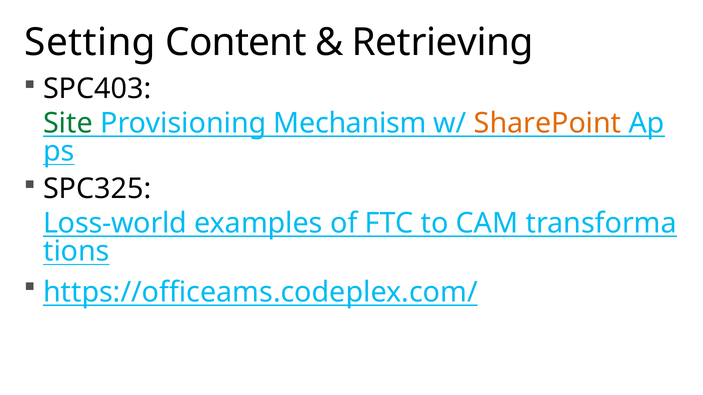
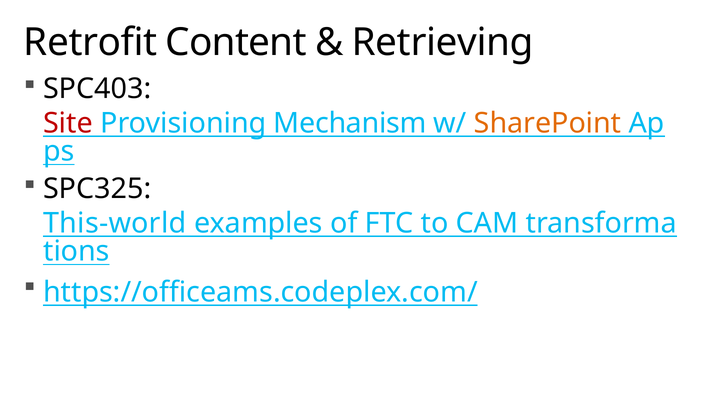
Setting: Setting -> Retrofit (90, 43)
Site colour: green -> red (68, 123)
Loss-world: Loss-world -> This-world (115, 224)
